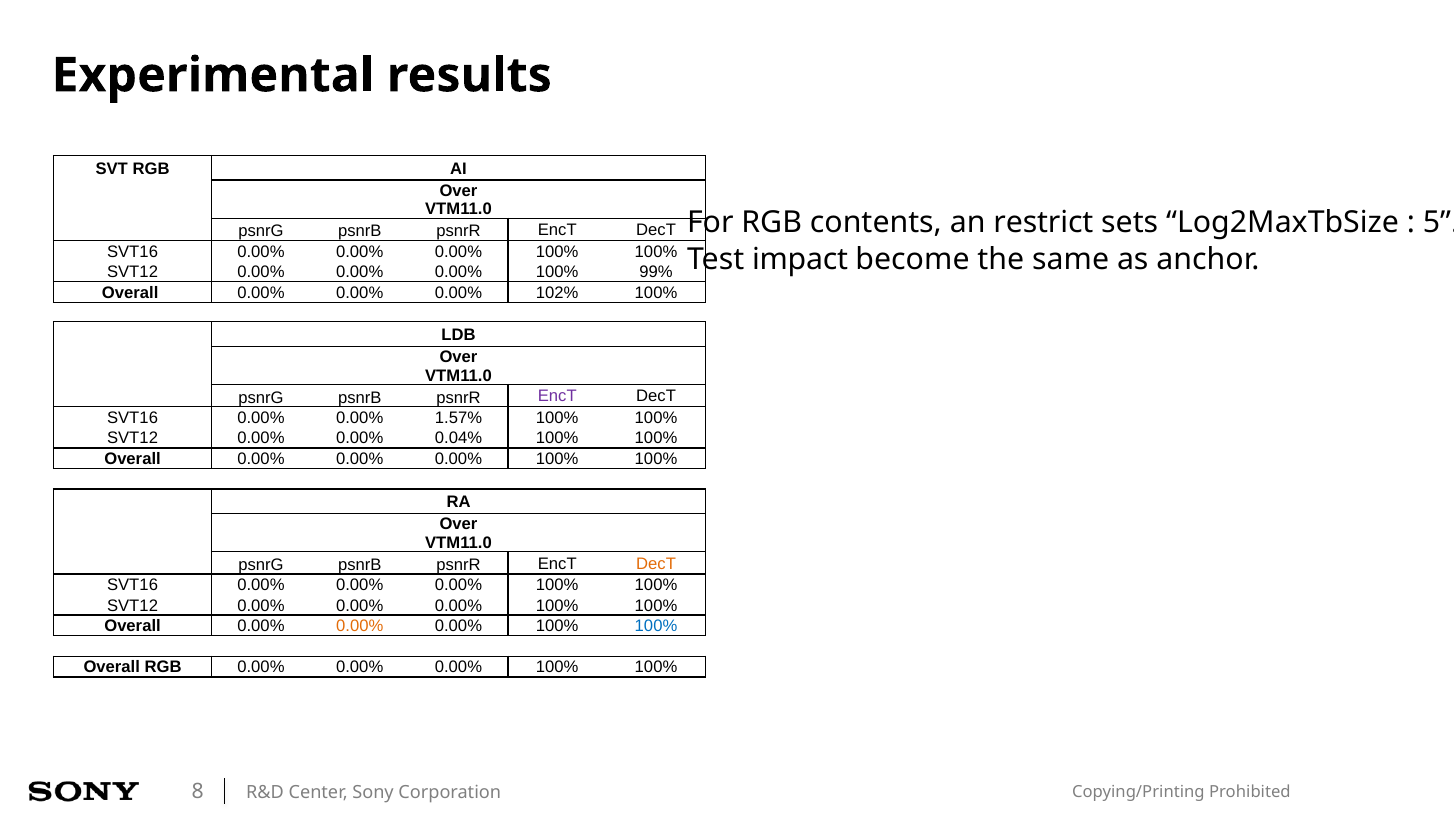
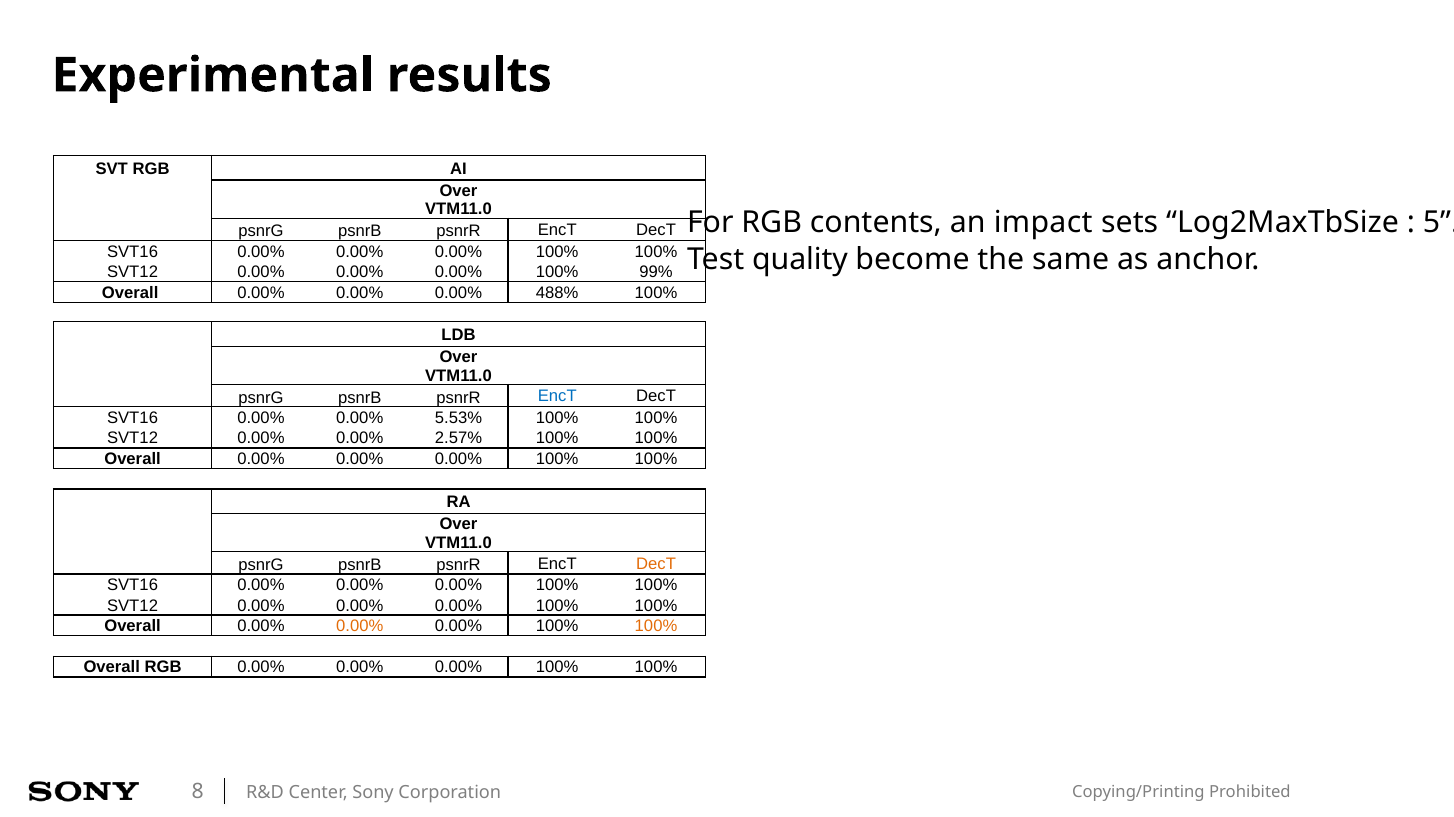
restrict: restrict -> impact (1043, 223)
impact: impact -> quality (800, 259)
102%: 102% -> 488% (557, 293)
EncT colour: purple -> blue (557, 397)
1.57%: 1.57% -> 5.53% (459, 418)
0.04%: 0.04% -> 2.57% (459, 439)
100% colour: blue -> orange (656, 626)
